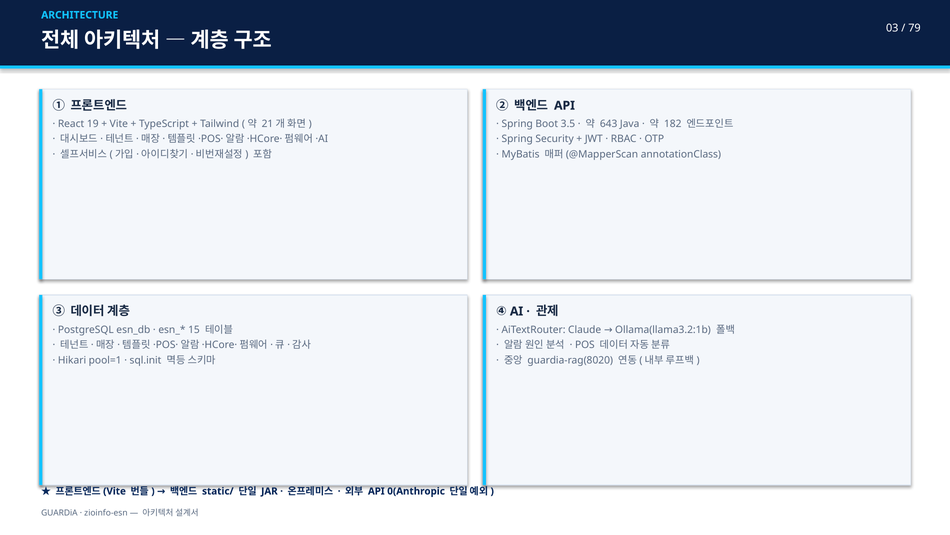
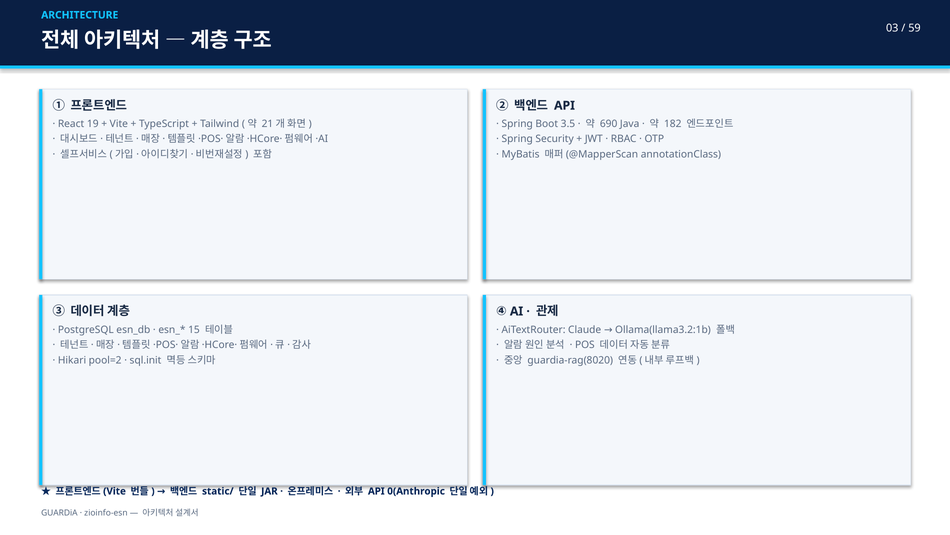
79: 79 -> 59 (914, 28)
643: 643 -> 690 (609, 124)
pool=1: pool=1 -> pool=2 (105, 360)
